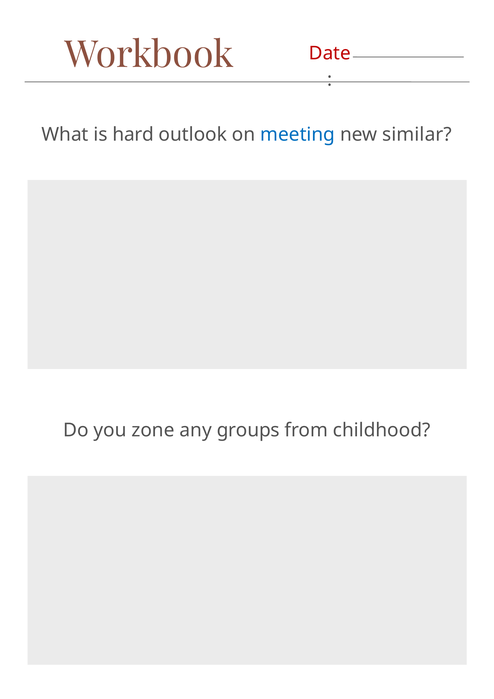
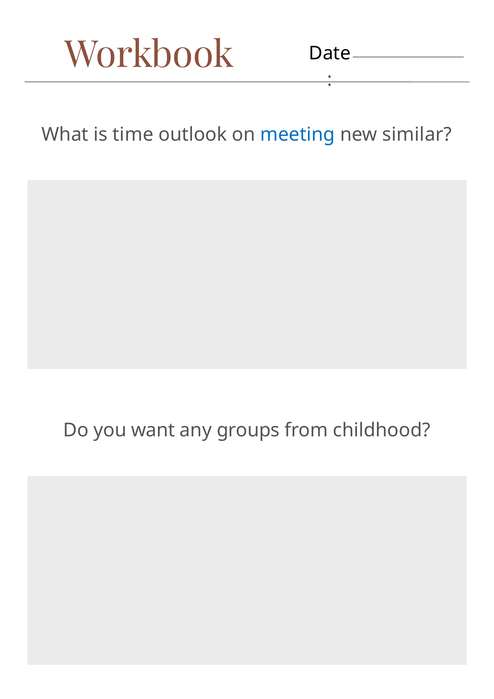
Date colour: red -> black (330, 53)
hard: hard -> time (133, 134)
zone: zone -> want (153, 430)
